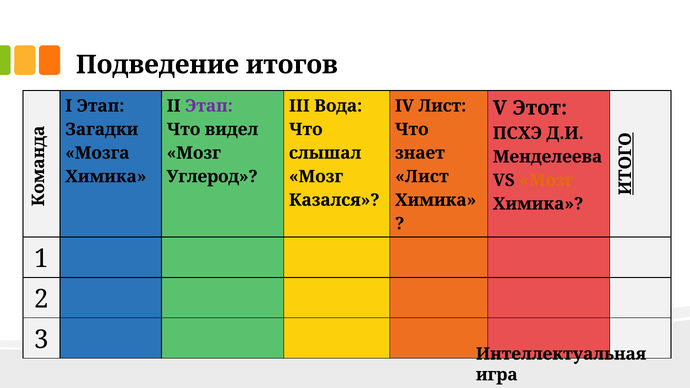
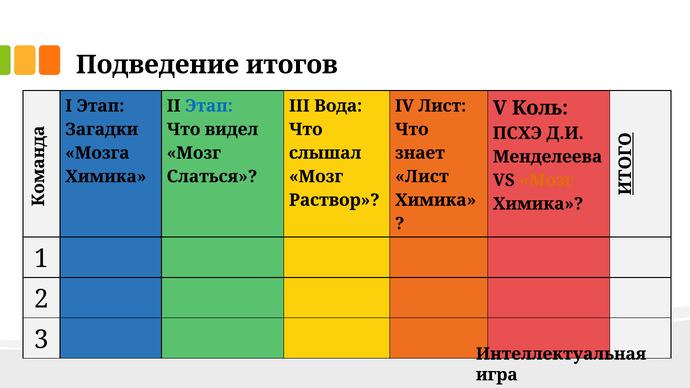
Этап colour: purple -> blue (209, 106)
Этот: Этот -> Коль (540, 108)
Углерод: Углерод -> Слаться (212, 177)
Казался: Казался -> Раствор (334, 200)
